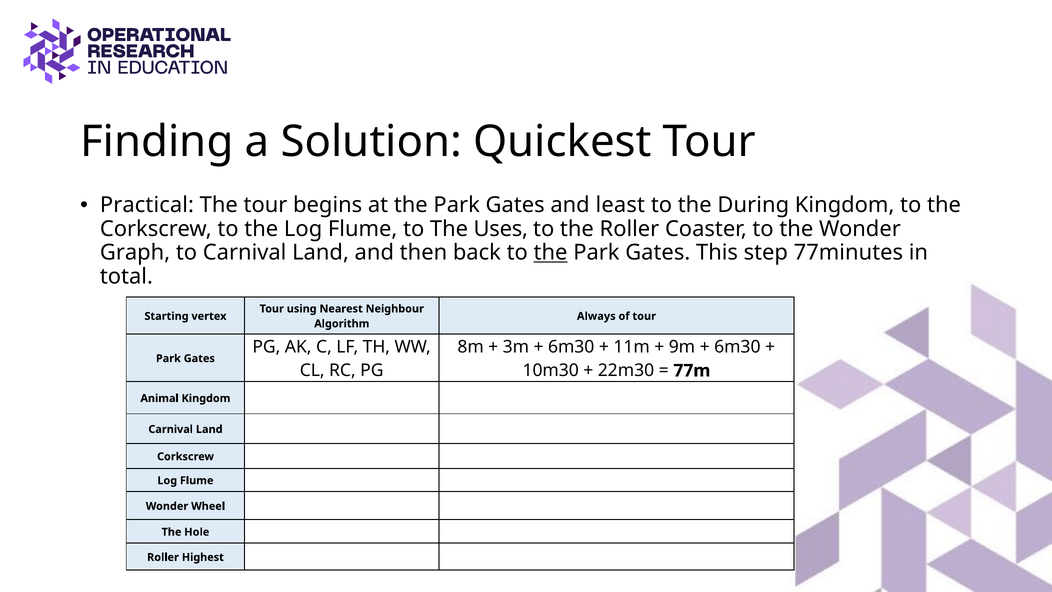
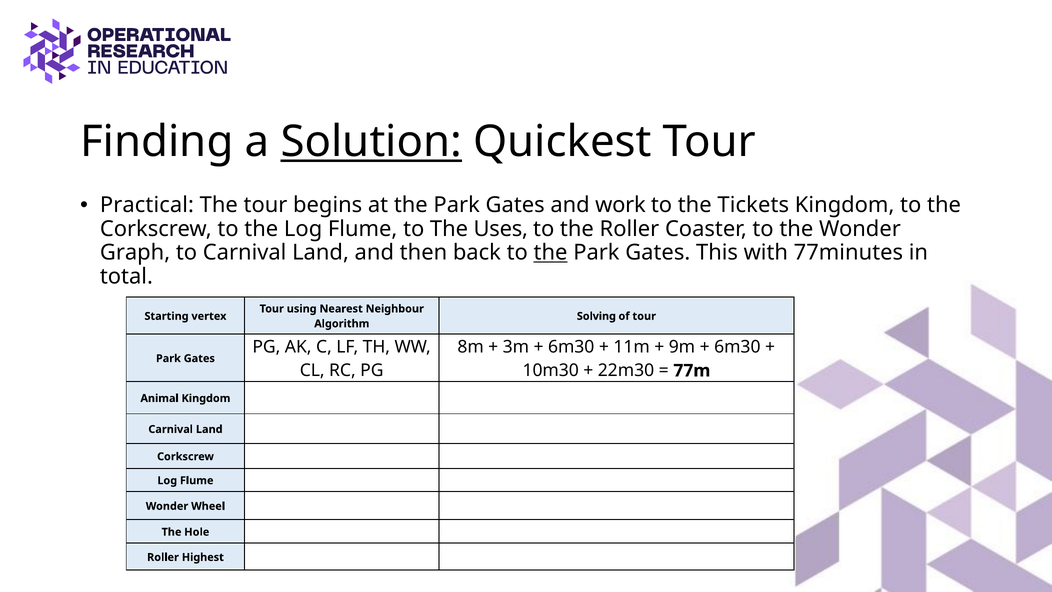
Solution underline: none -> present (371, 142)
least: least -> work (620, 205)
During: During -> Tickets (753, 205)
step: step -> with (766, 252)
Always: Always -> Solving (596, 316)
